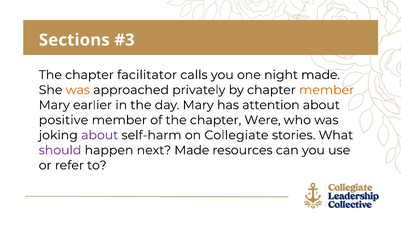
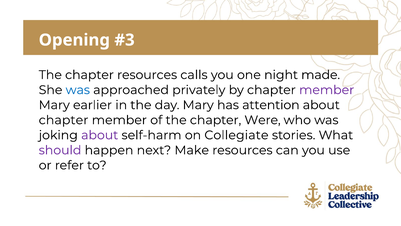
Sections: Sections -> Opening (74, 40)
chapter facilitator: facilitator -> resources (147, 75)
was colour: orange -> blue (78, 90)
member colour: orange -> purple (327, 90)
positive: positive -> chapter (64, 120)
next Made: Made -> Make (192, 150)
